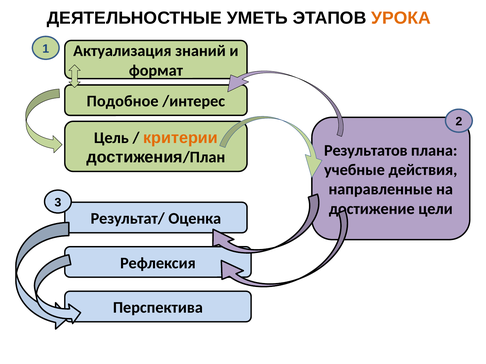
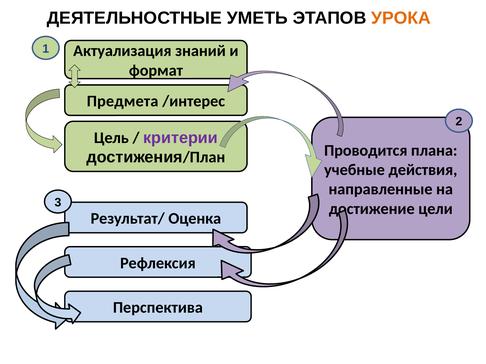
Подобное: Подобное -> Предмета (123, 101)
критерии colour: orange -> purple (181, 138)
Результатов: Результатов -> Проводится (366, 151)
